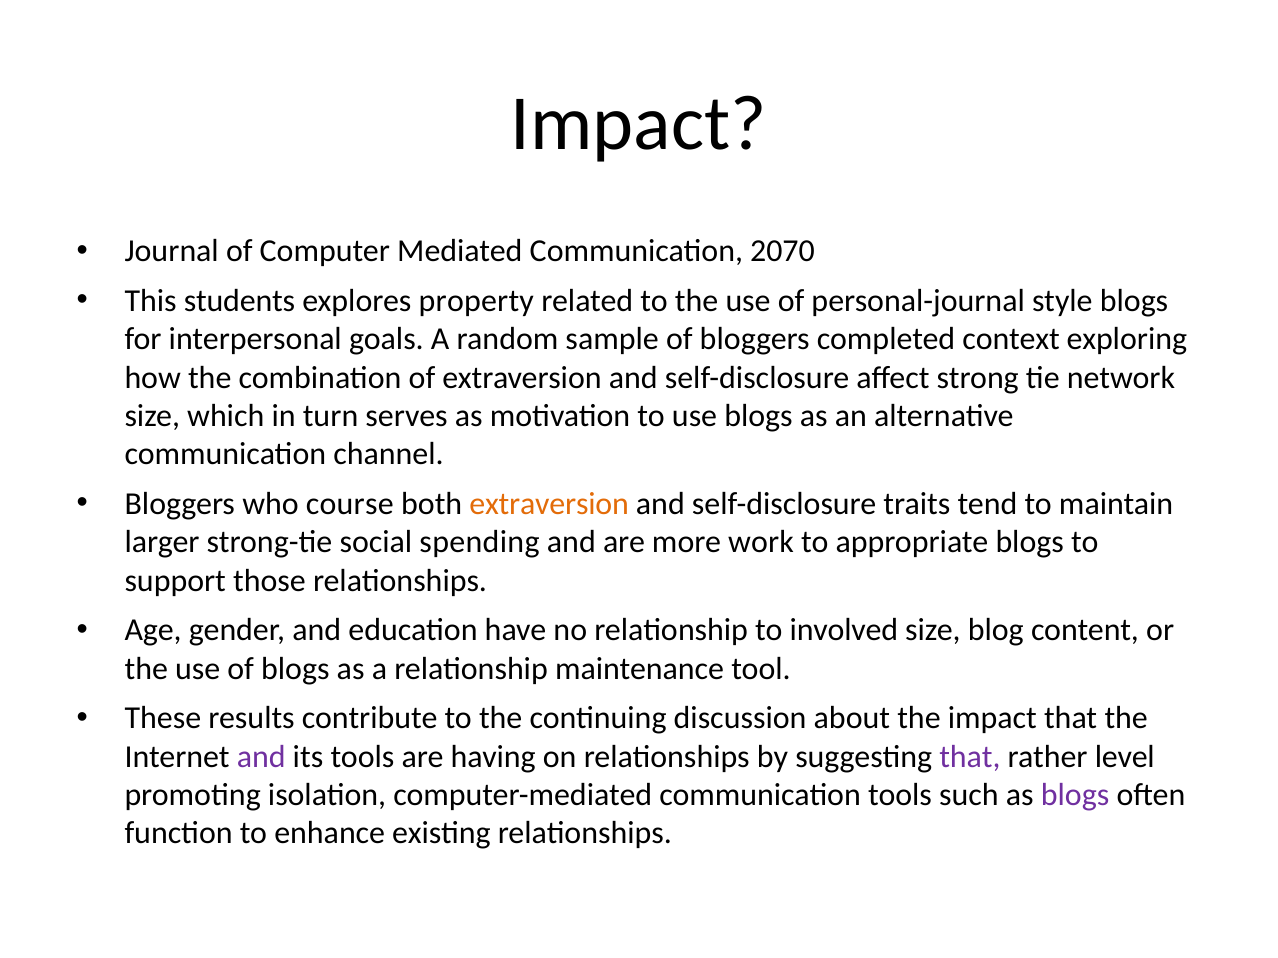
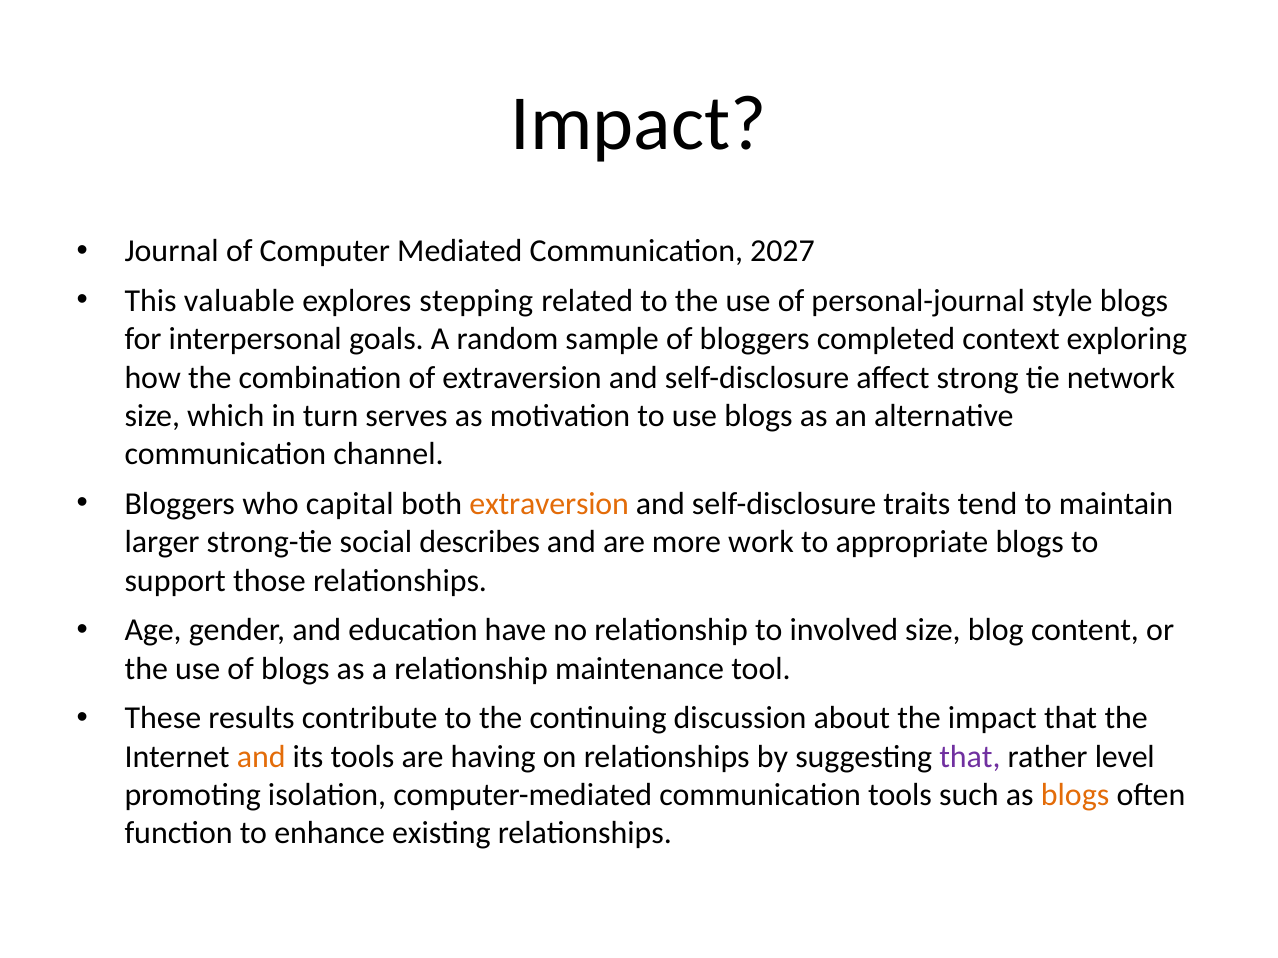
2070: 2070 -> 2027 (782, 251)
students: students -> valuable (239, 301)
property: property -> stepping (476, 301)
course: course -> capital (350, 504)
spending: spending -> describes (480, 543)
and colour: purple -> orange (261, 757)
blogs colour: purple -> orange (1075, 795)
